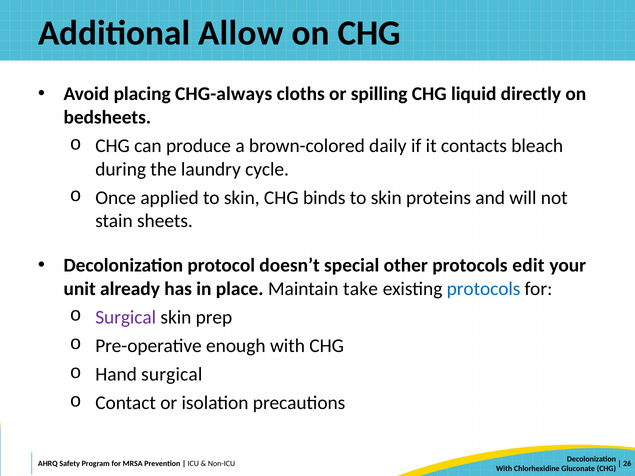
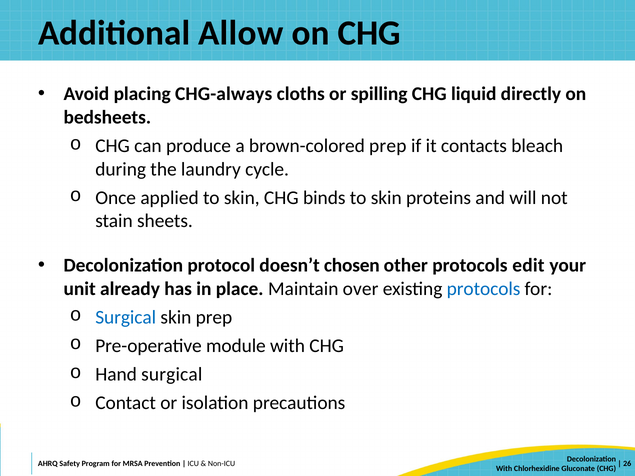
brown-colored daily: daily -> prep (388, 146)
special: special -> chosen (352, 266)
take: take -> over (361, 289)
Surgical colour: purple -> blue (126, 317)
enough: enough -> module (236, 346)
